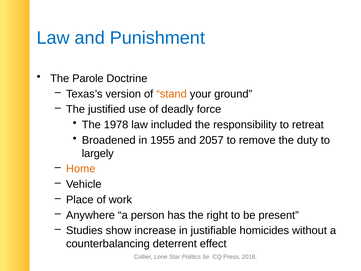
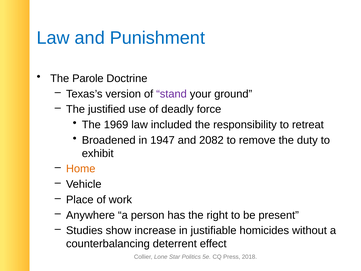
stand colour: orange -> purple (172, 94)
1978: 1978 -> 1969 (116, 125)
1955: 1955 -> 1947 (163, 140)
2057: 2057 -> 2082 (211, 140)
largely: largely -> exhibit (98, 153)
